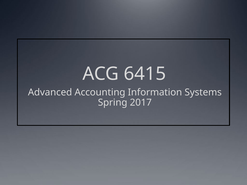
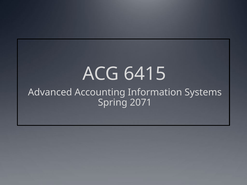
2017: 2017 -> 2071 (141, 103)
